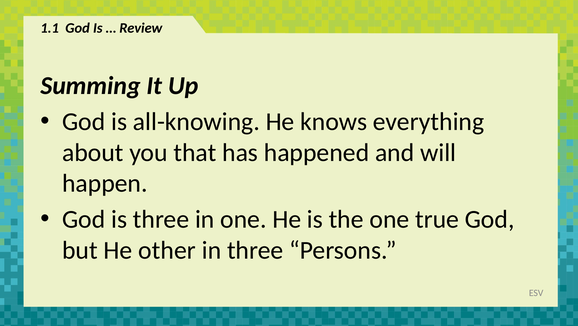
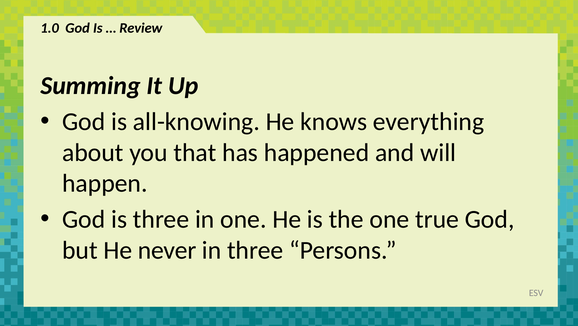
1.1: 1.1 -> 1.0 (50, 28)
other: other -> never (167, 250)
